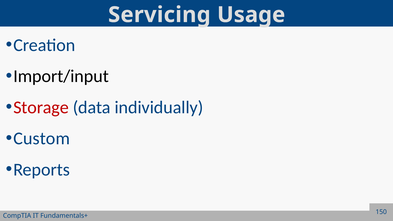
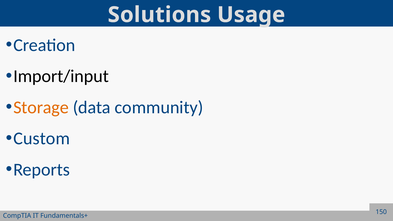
Servicing: Servicing -> Solutions (159, 15)
Storage colour: red -> orange (41, 107)
individually: individually -> community (159, 107)
